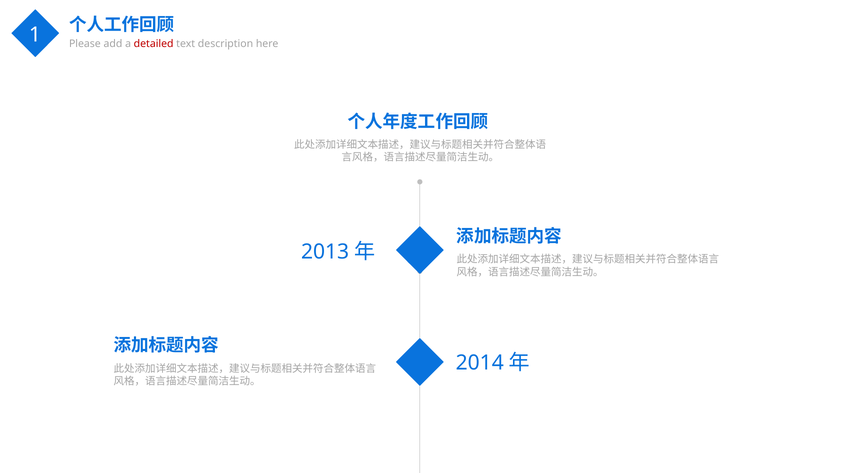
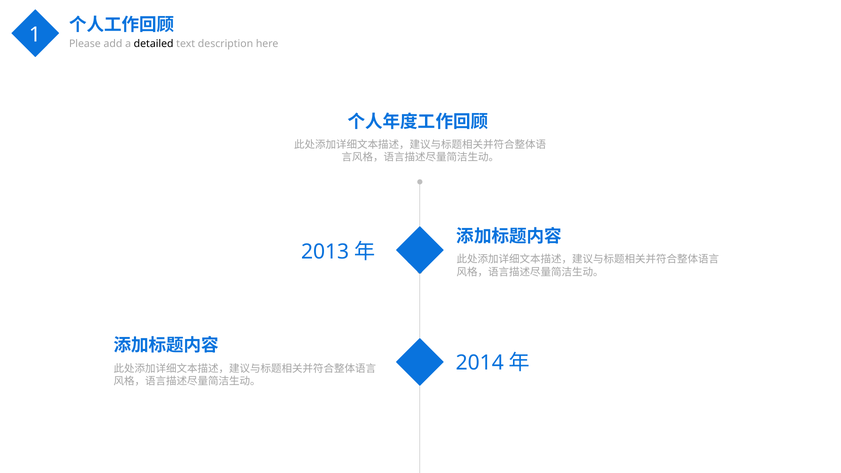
detailed colour: red -> black (154, 44)
